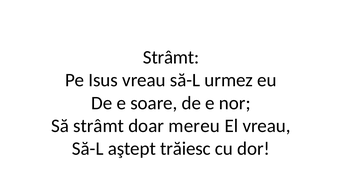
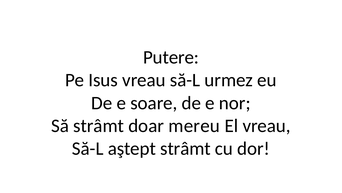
Strâmt: Strâmt -> Putere (171, 57)
aştept trăiesc: trăiesc -> strâmt (185, 148)
